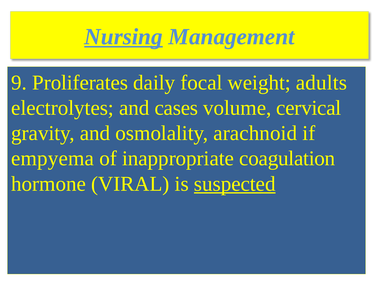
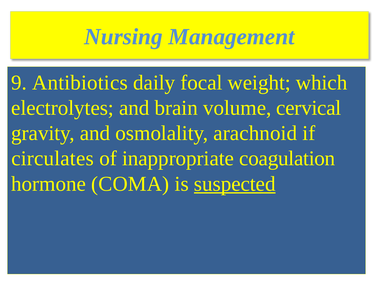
Nursing underline: present -> none (123, 37)
Proliferates: Proliferates -> Antibiotics (80, 82)
adults: adults -> which (322, 82)
cases: cases -> brain (176, 108)
empyema: empyema -> circulates (53, 158)
VIRAL: VIRAL -> COMA (130, 183)
